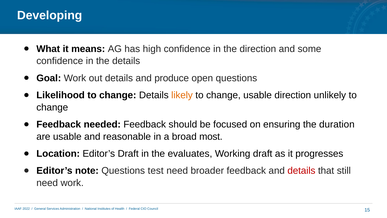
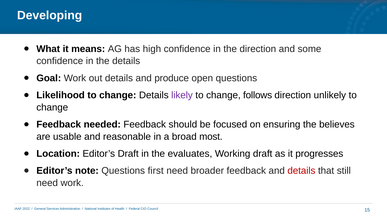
likely colour: orange -> purple (182, 95)
change usable: usable -> follows (258, 95)
duration: duration -> believes (337, 124)
test: test -> first (156, 170)
